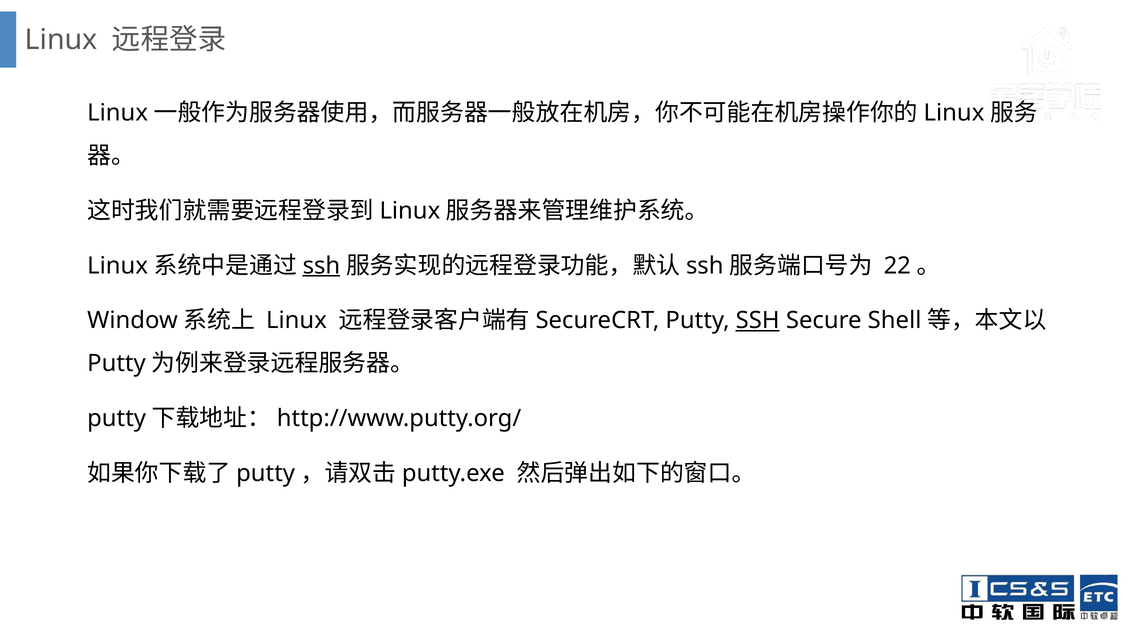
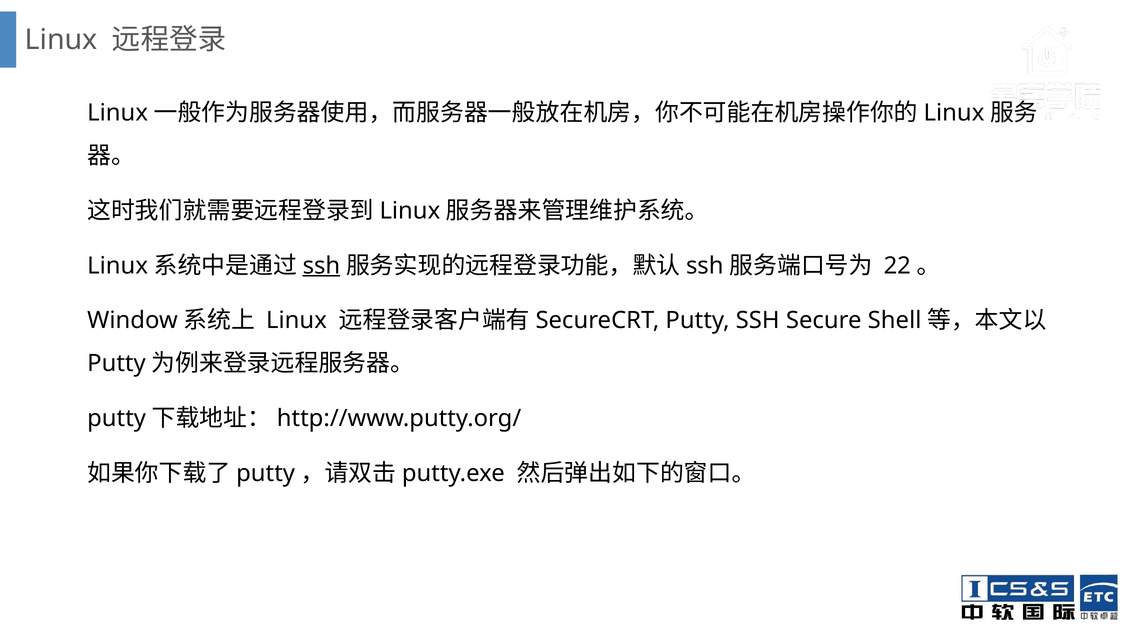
SSH underline: present -> none (758, 320)
